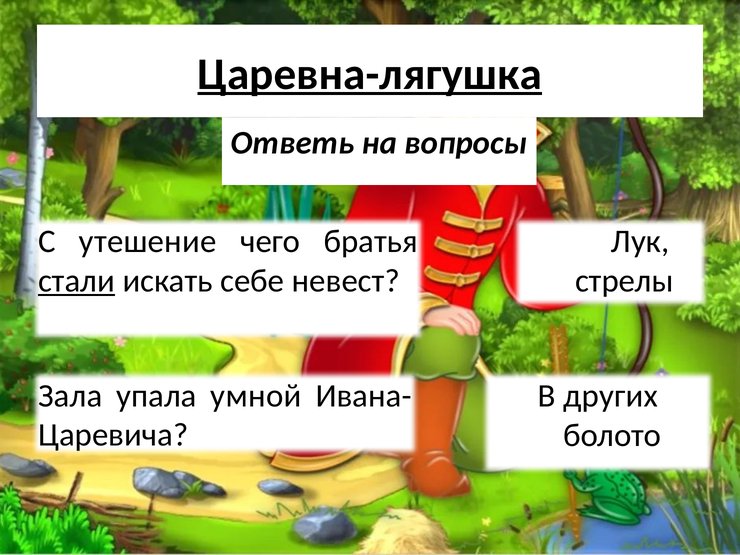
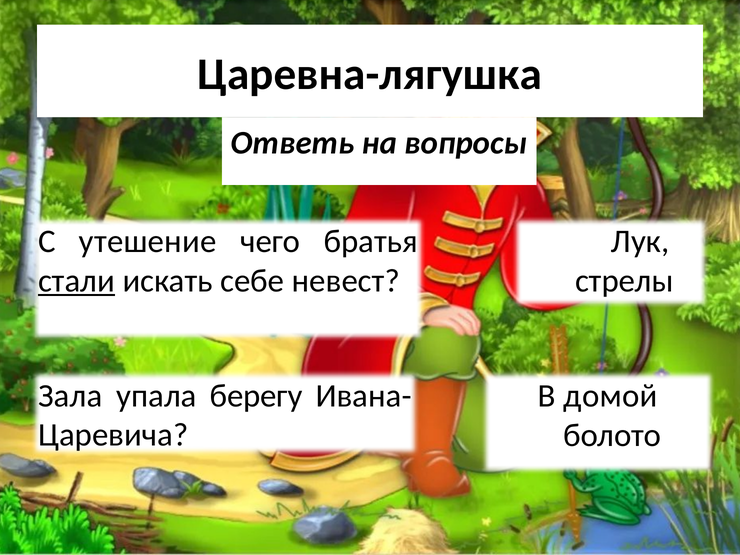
Царевна-лягушка underline: present -> none (370, 74)
умной: умной -> берегу (256, 396)
других: других -> домой (611, 396)
